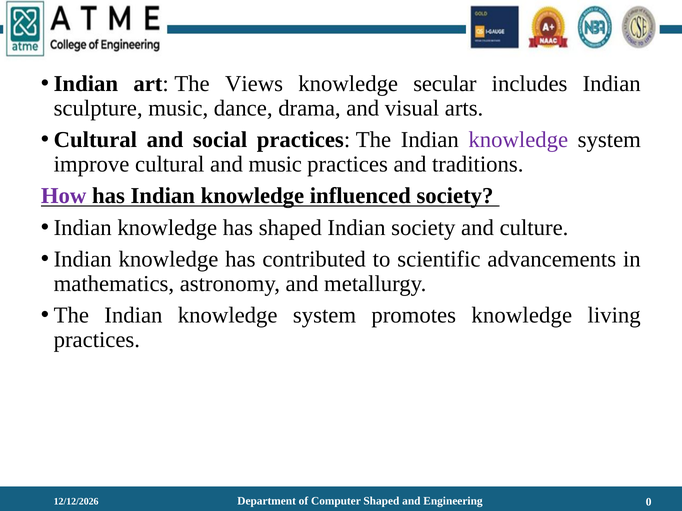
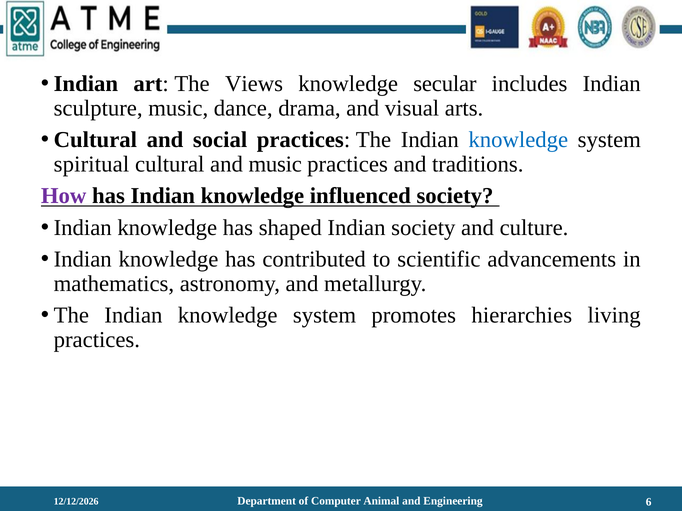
knowledge colour: purple -> blue (518, 140)
improve: improve -> spiritual (91, 164)
promotes knowledge: knowledge -> hierarchies (522, 316)
Computer Shaped: Shaped -> Animal (381, 502)
0: 0 -> 6 (649, 502)
